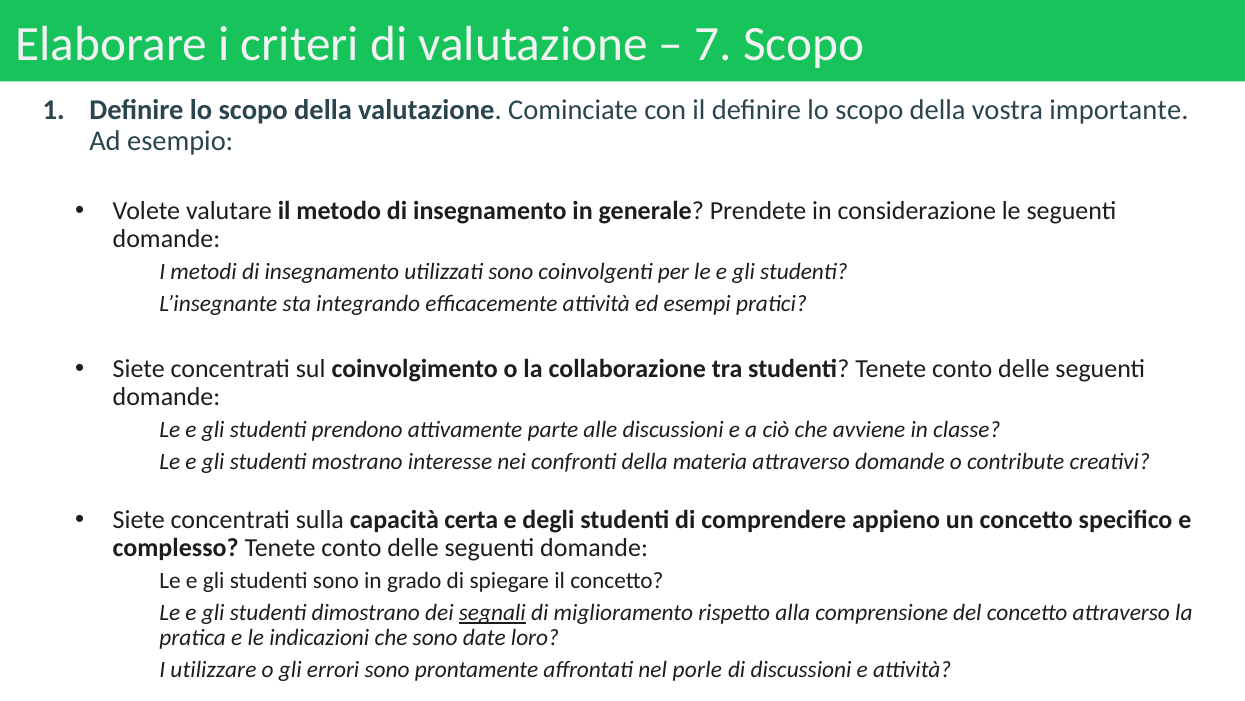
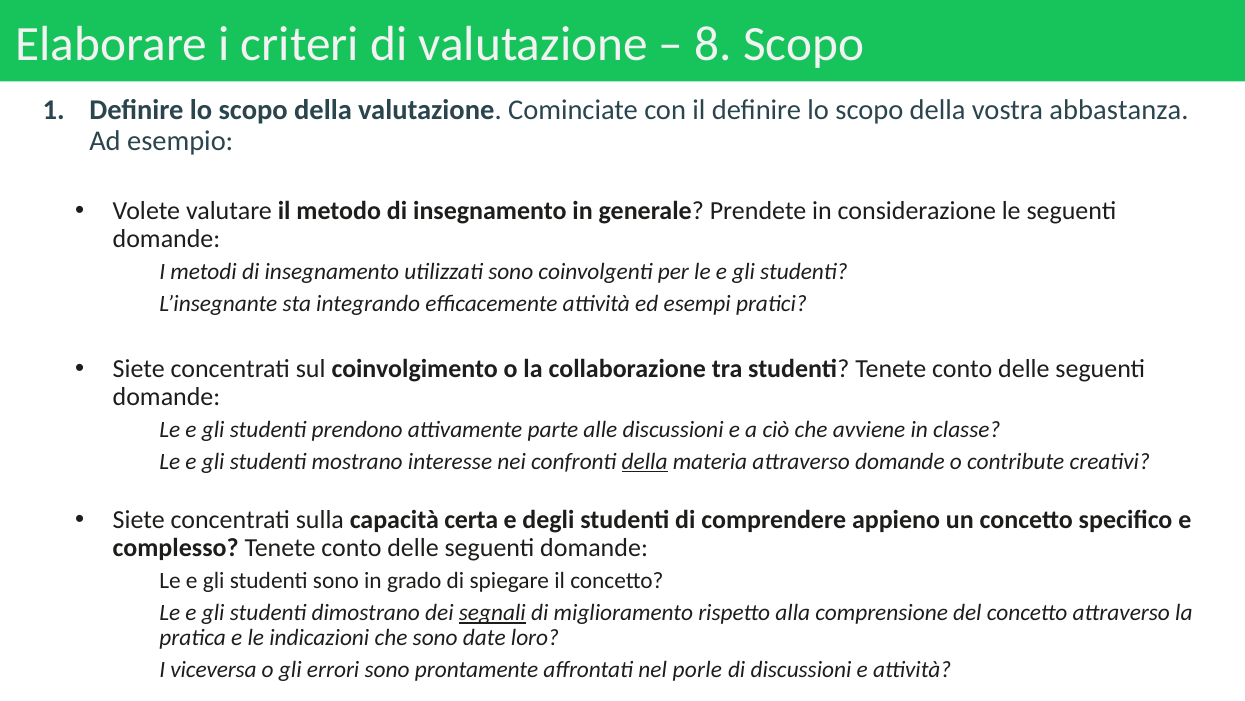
7: 7 -> 8 (713, 45)
importante: importante -> abbastanza (1119, 110)
della underline: none -> present (645, 461)
utilizzare: utilizzare -> viceversa (214, 669)
